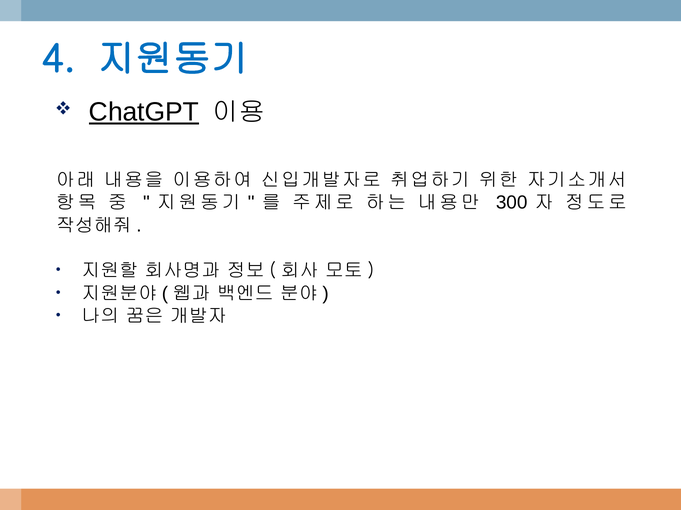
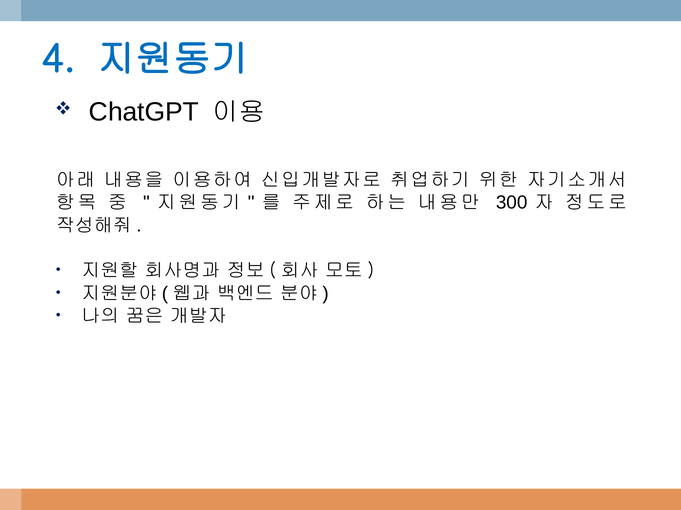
ChatGPT underline: present -> none (144, 112)
